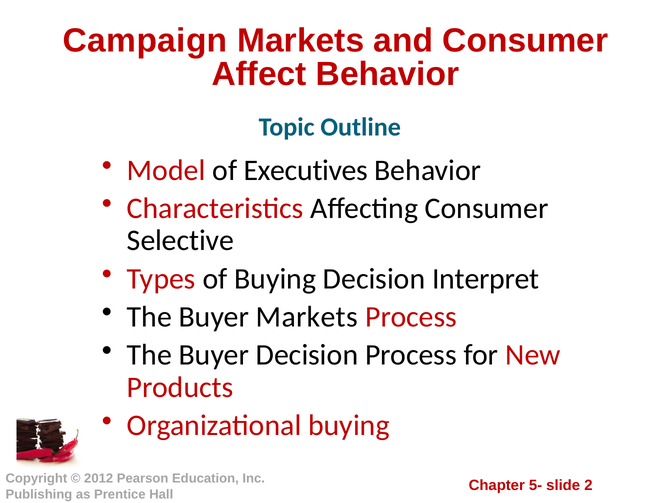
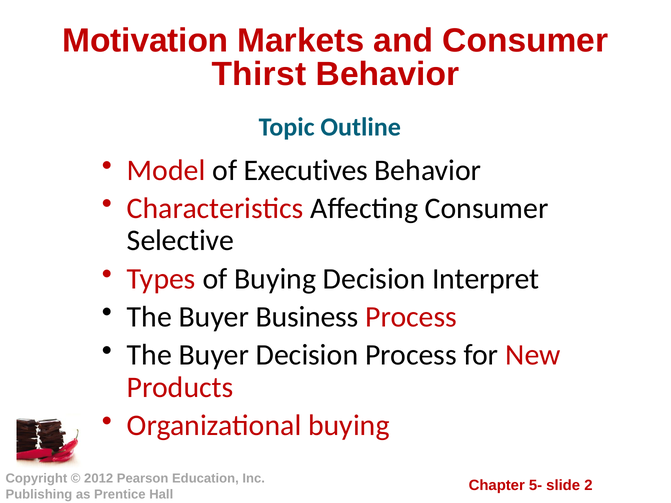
Campaign: Campaign -> Motivation (145, 41)
Affect: Affect -> Thirst (259, 74)
Buyer Markets: Markets -> Business (307, 317)
